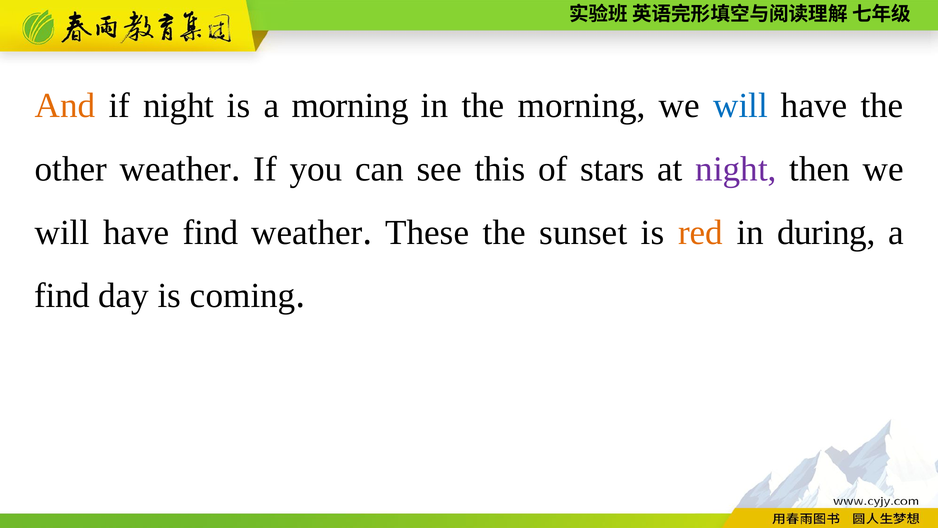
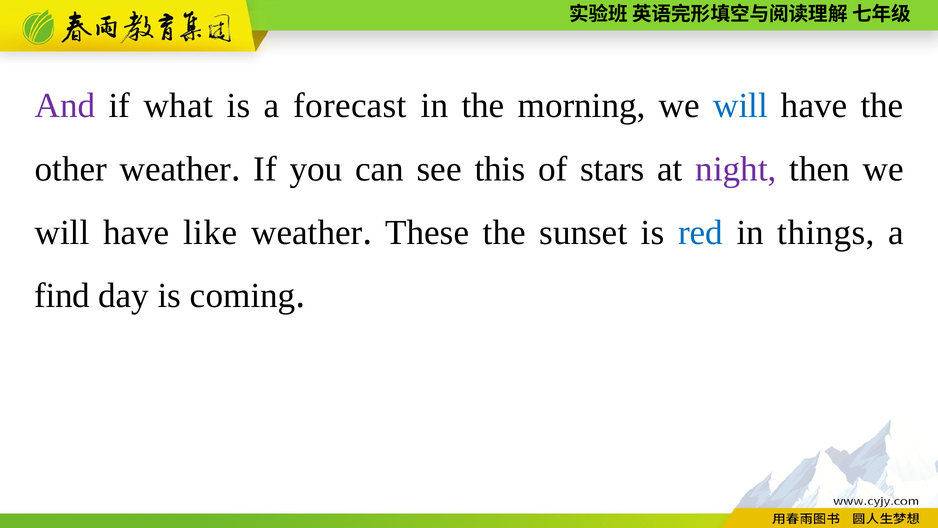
And colour: orange -> purple (65, 106)
if night: night -> what (178, 106)
a morning: morning -> forecast (350, 106)
have find: find -> like (210, 232)
red colour: orange -> blue (700, 232)
during: during -> things (826, 232)
